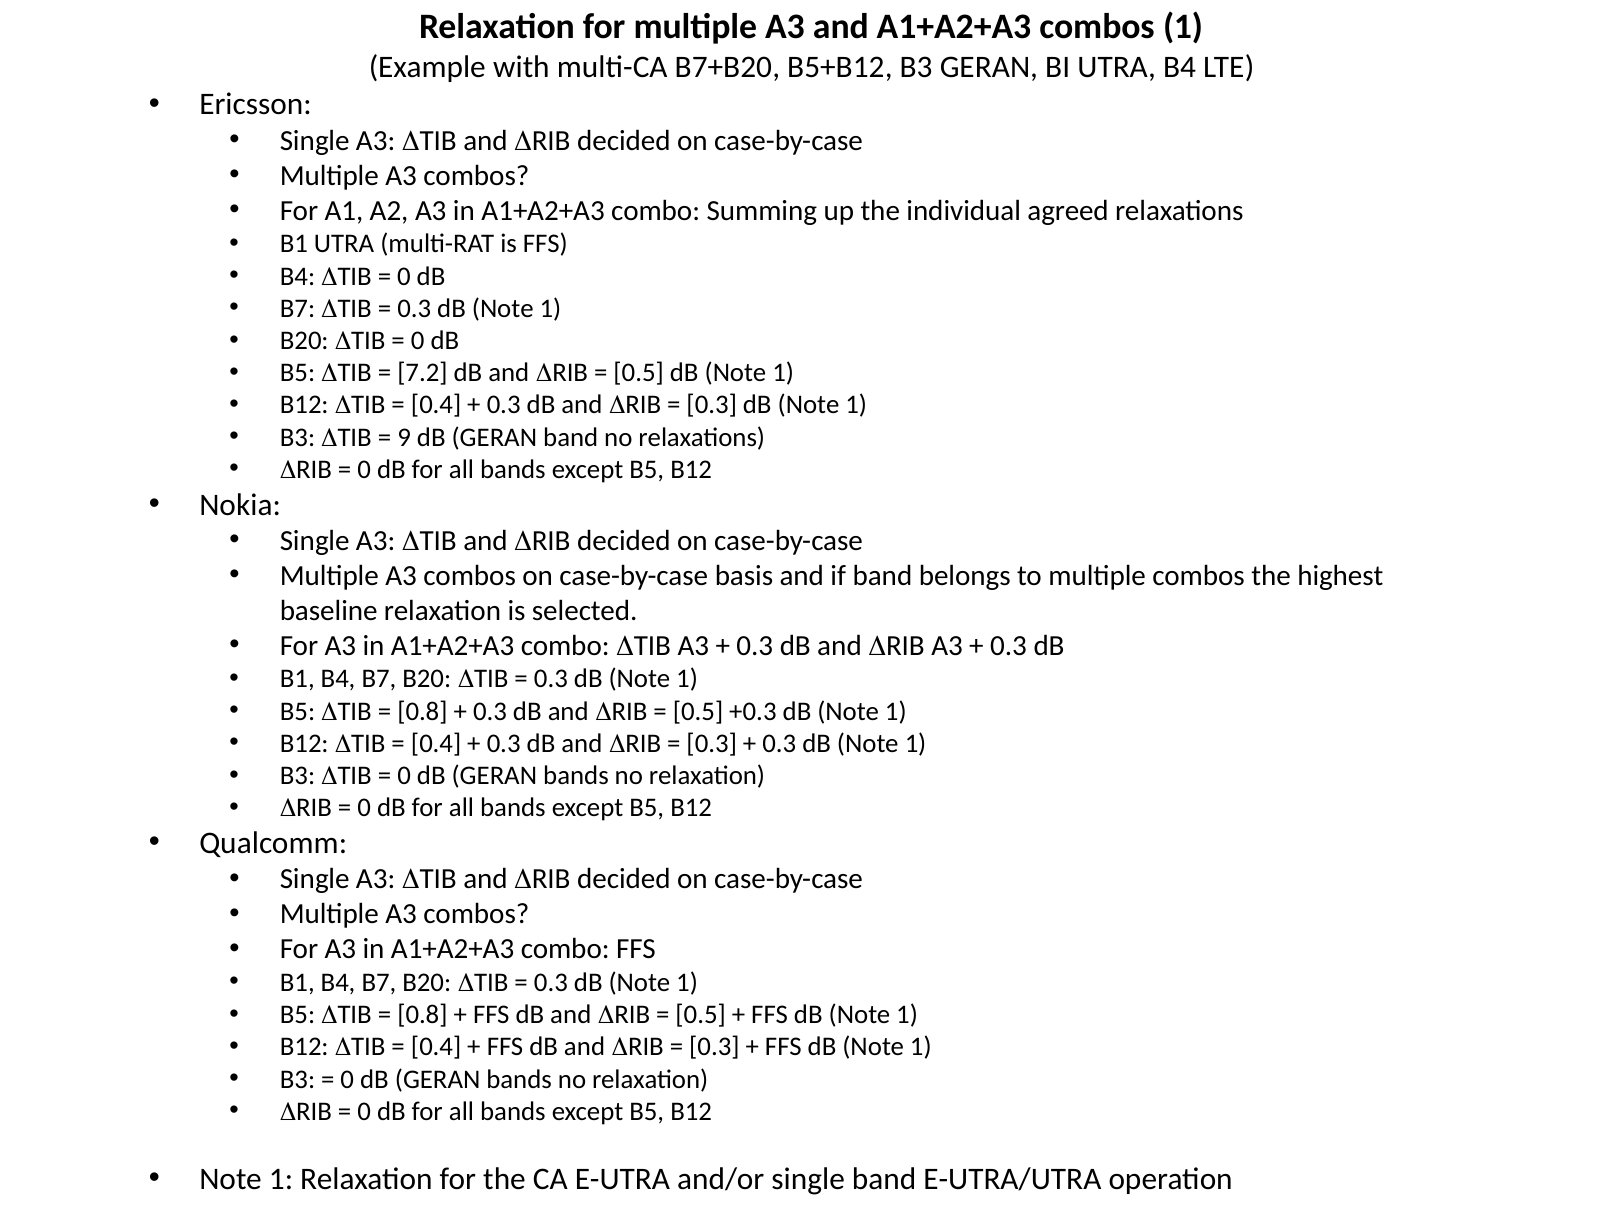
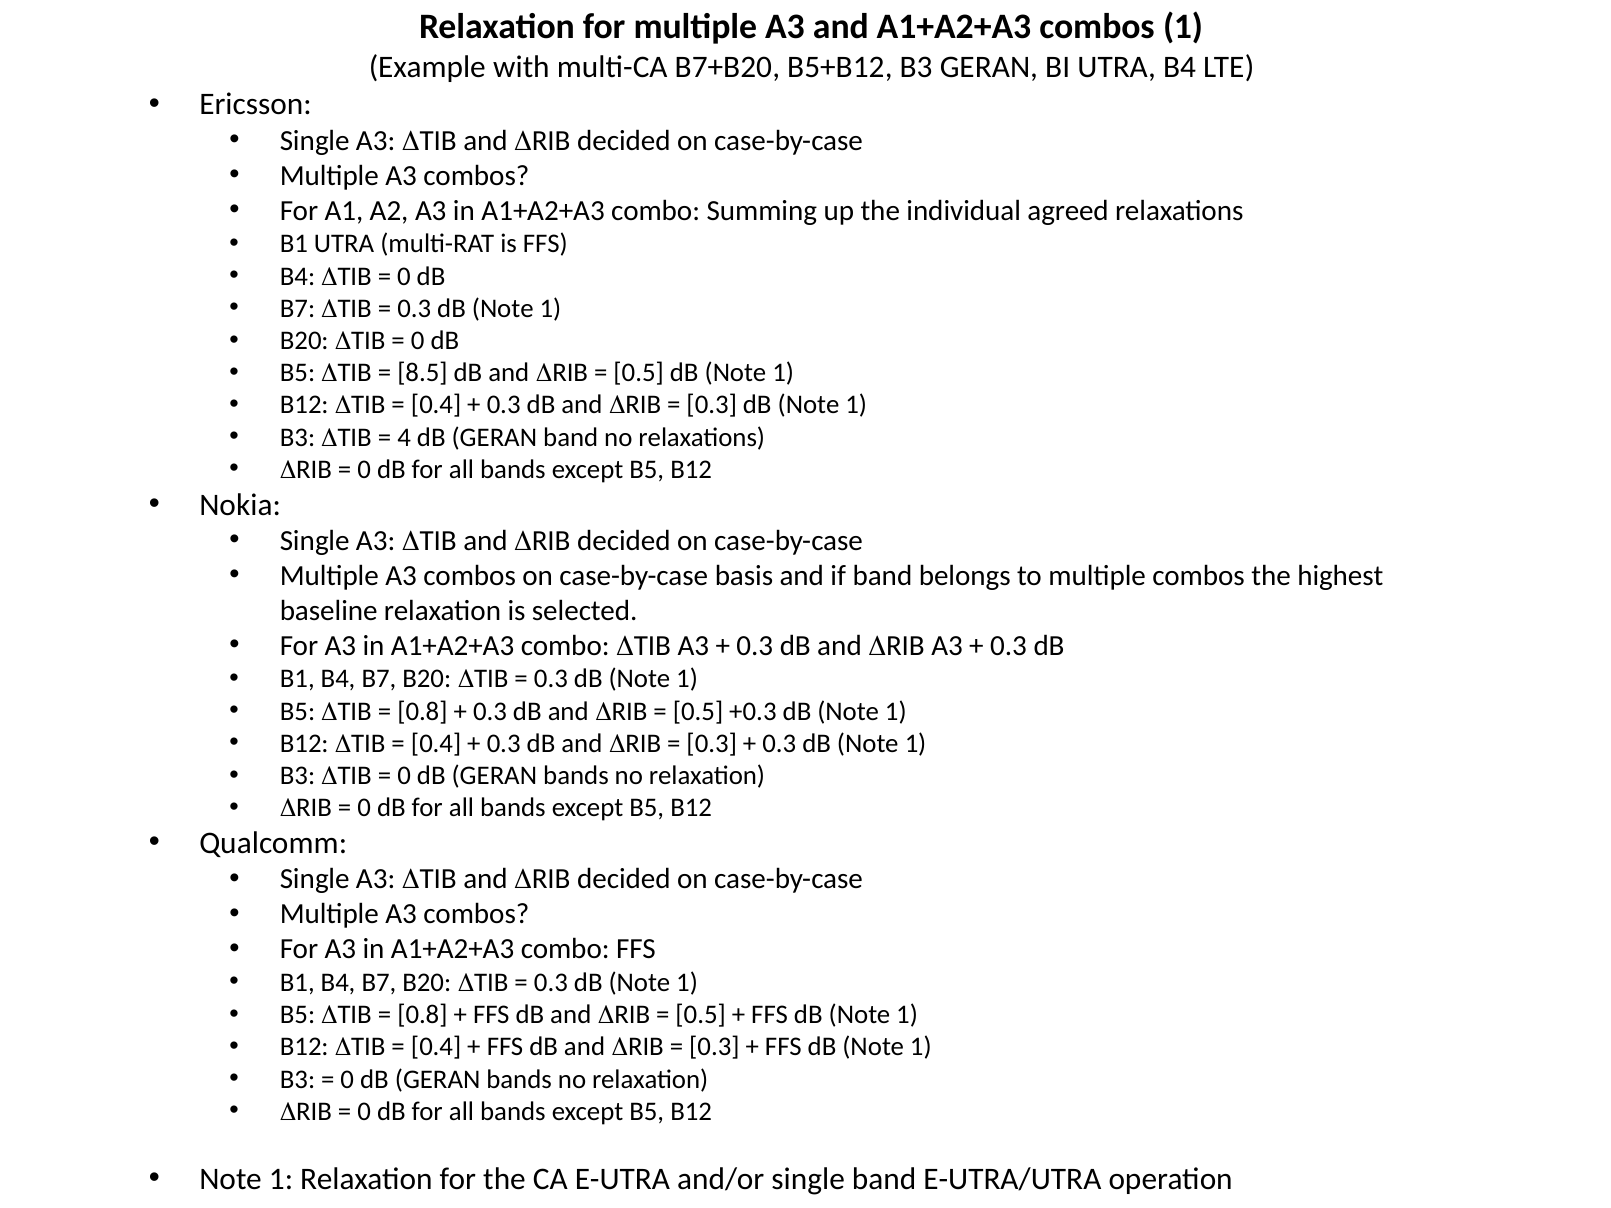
7.2: 7.2 -> 8.5 (422, 373)
9: 9 -> 4 (404, 437)
